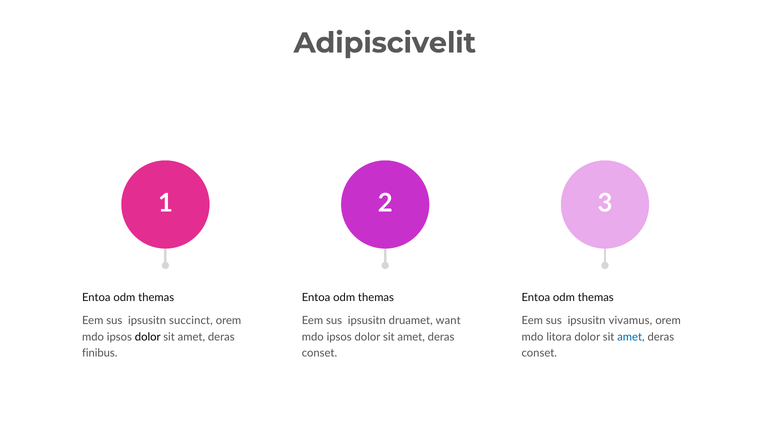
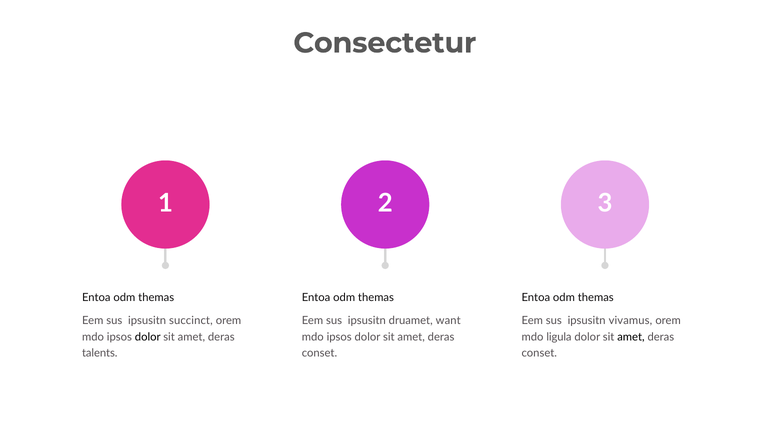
Adipiscivelit: Adipiscivelit -> Consectetur (385, 43)
litora: litora -> ligula (559, 337)
amet colour: blue -> black (631, 337)
finibus: finibus -> talents (100, 353)
